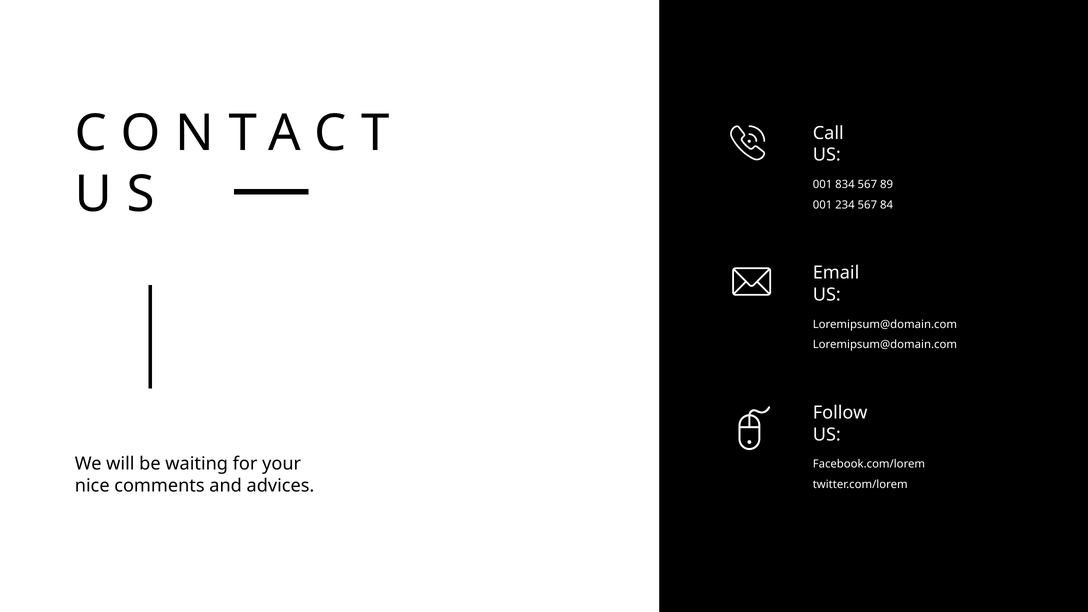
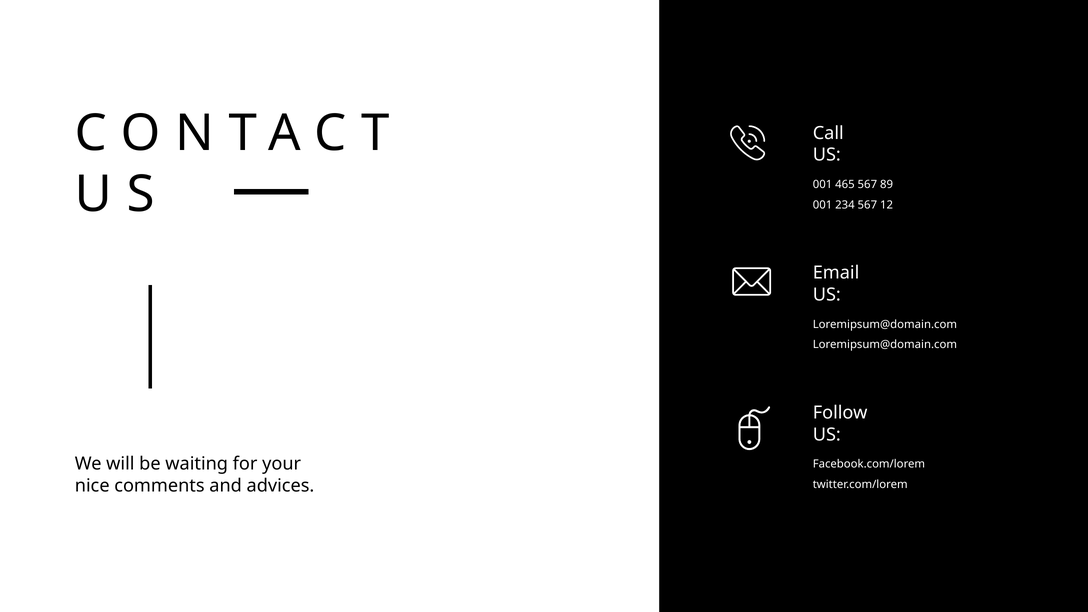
834: 834 -> 465 (845, 184)
84: 84 -> 12 (887, 205)
